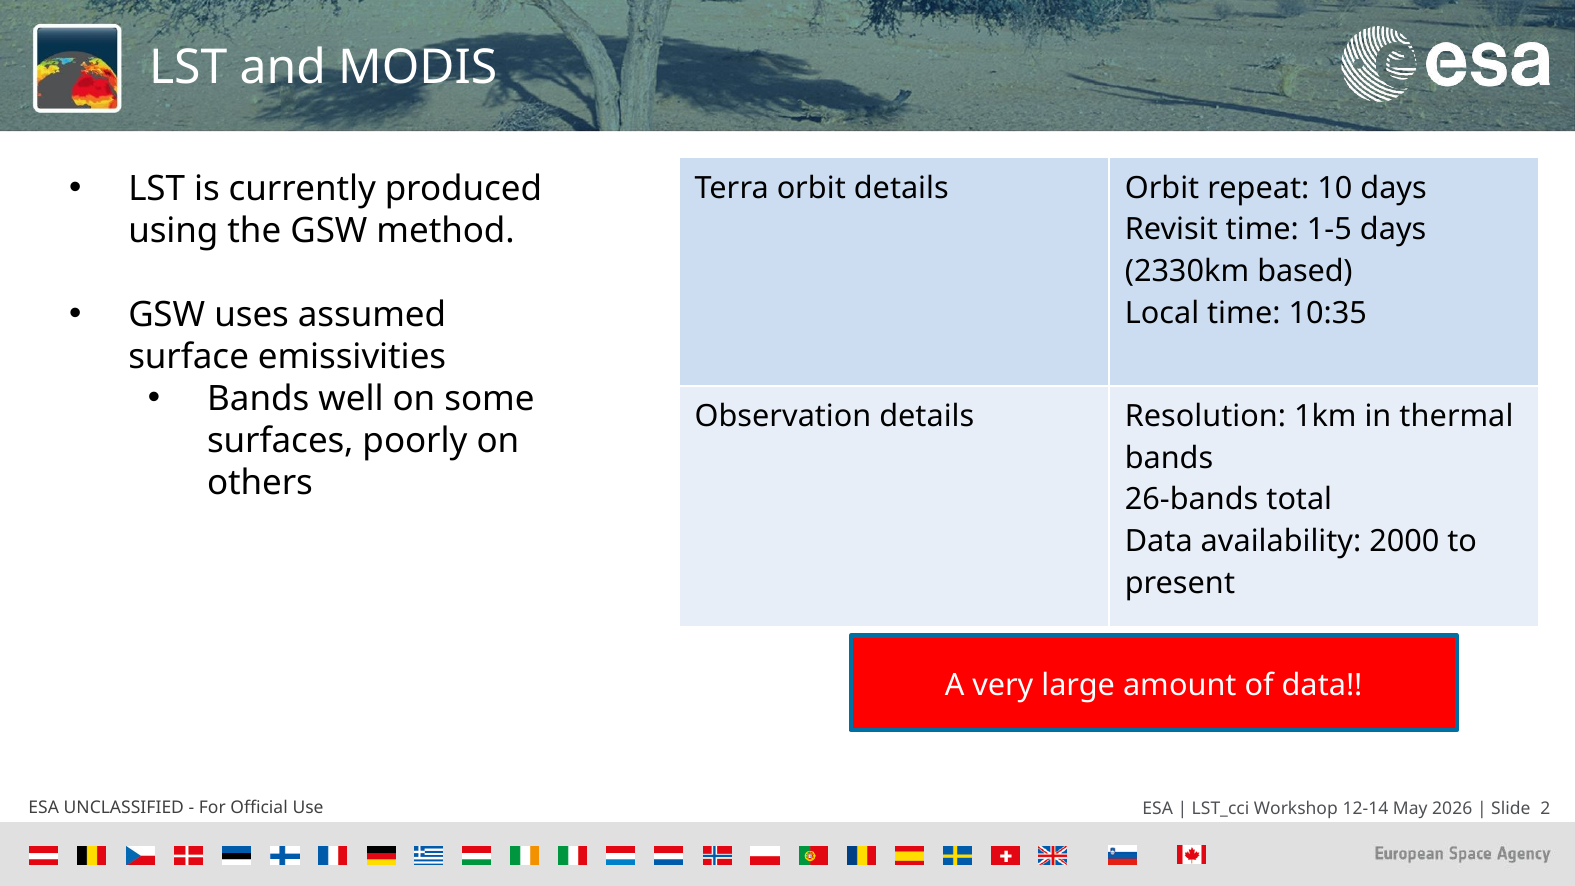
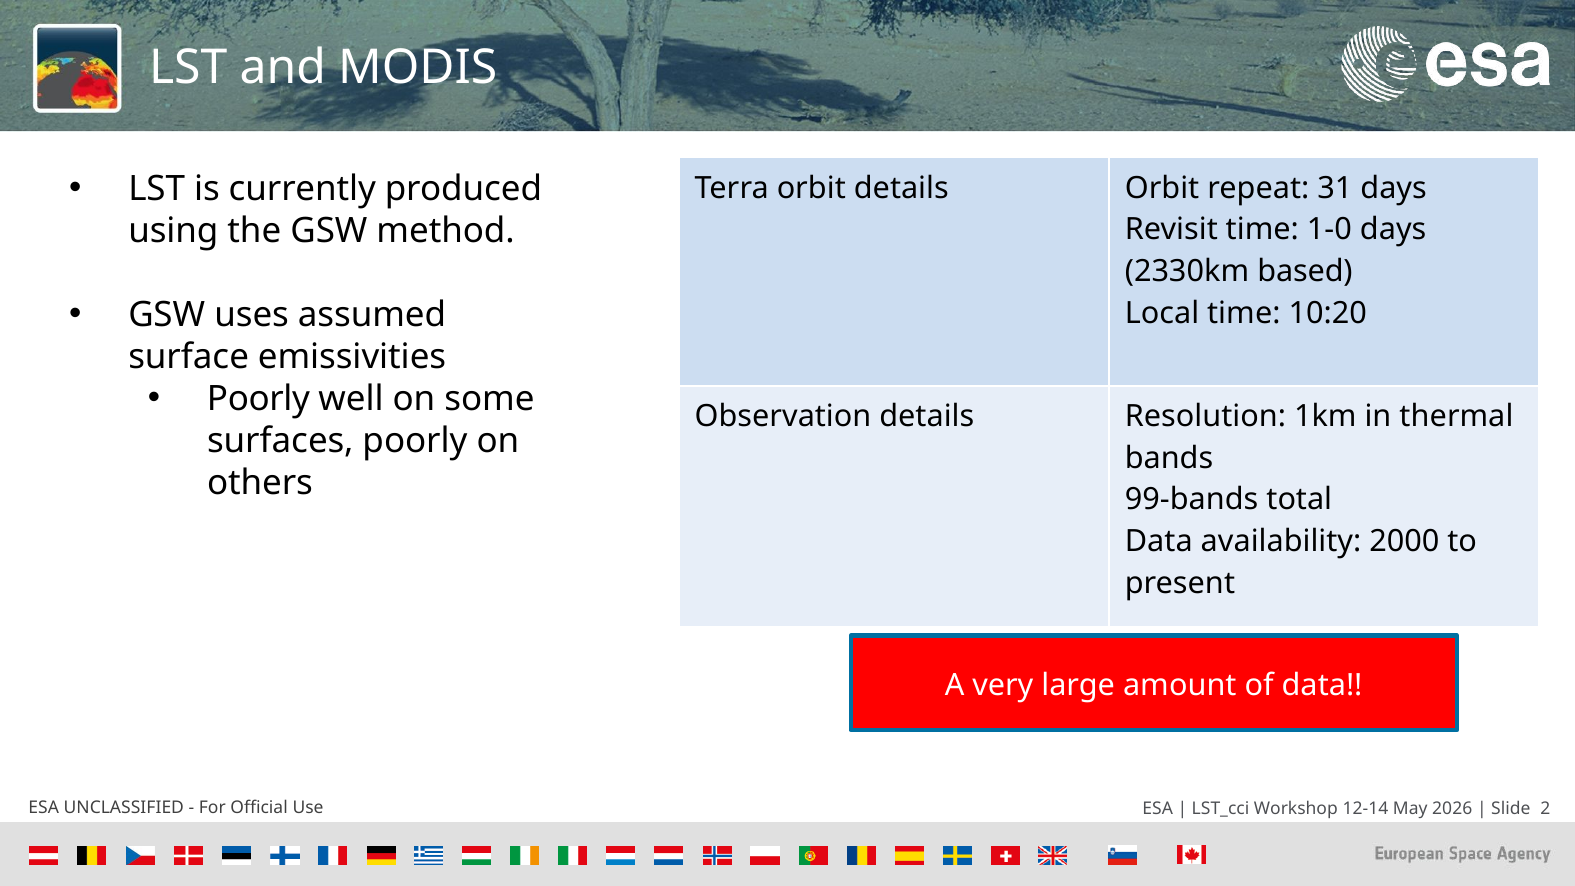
10: 10 -> 31 (1335, 188)
1-5: 1-5 -> 1-0 (1329, 230)
10:35: 10:35 -> 10:20 (1328, 313)
Bands: Bands -> Poorly (258, 399)
26-bands: 26-bands -> 99-bands (1192, 500)
